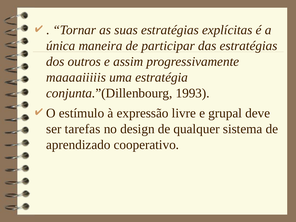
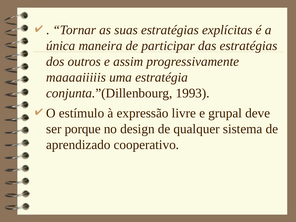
tarefas: tarefas -> porque (83, 129)
